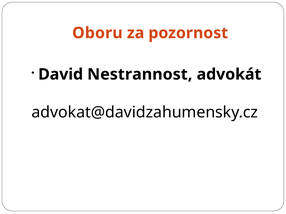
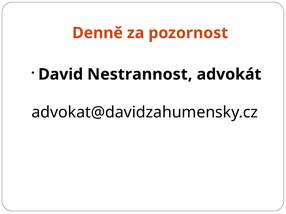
Oboru: Oboru -> Denně (98, 33)
